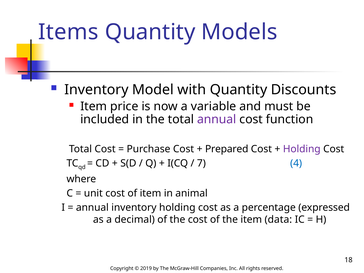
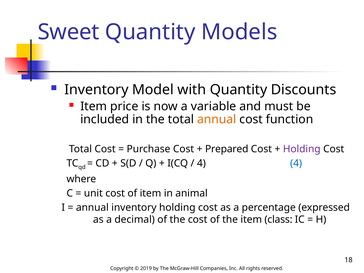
Items: Items -> Sweet (68, 32)
annual colour: purple -> orange (217, 119)
7: 7 -> 4 (201, 163)
data: data -> class (278, 220)
